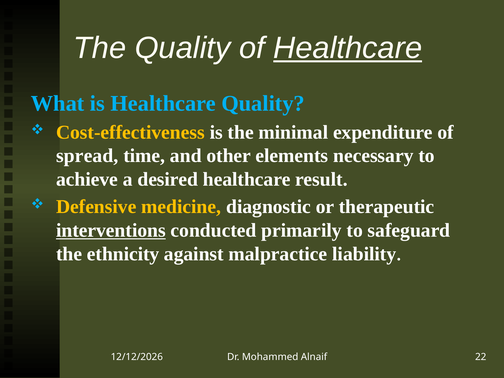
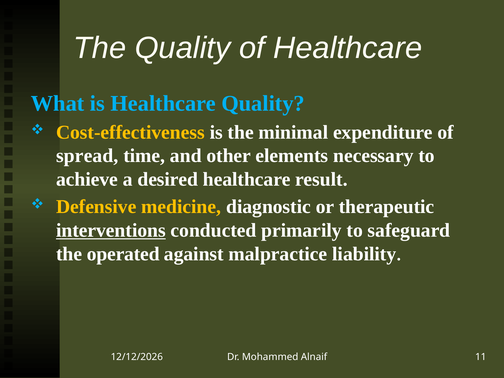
Healthcare underline: present -> none (348, 48)
ethnicity: ethnicity -> operated (123, 254)
22: 22 -> 11 (481, 357)
